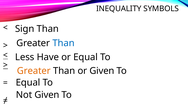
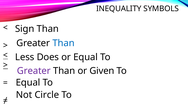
Have: Have -> Does (48, 57)
Greater colour: orange -> purple (34, 71)
Not Given: Given -> Circle (47, 95)
